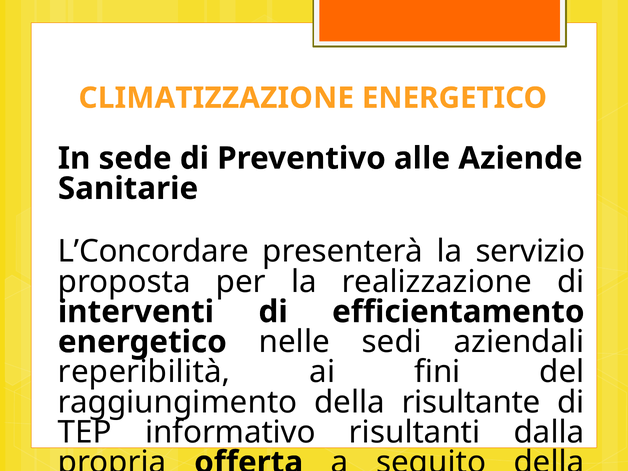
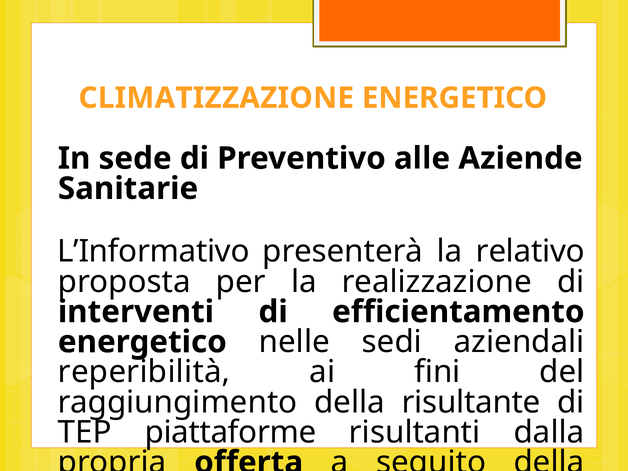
L’Concordare: L’Concordare -> L’Informativo (153, 252)
servizio: servizio -> relativo (530, 252)
informativo: informativo -> piattaforme (231, 432)
